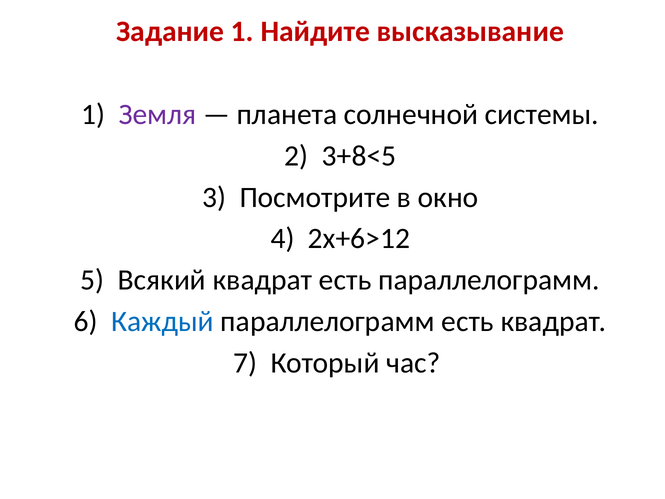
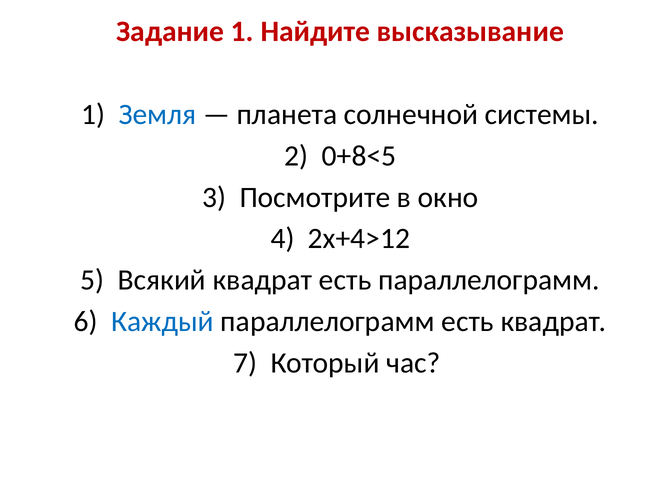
Земля colour: purple -> blue (158, 114)
3+8<5: 3+8<5 -> 0+8<5 (359, 156)
2x+6>12: 2x+6>12 -> 2x+4>12 (359, 239)
